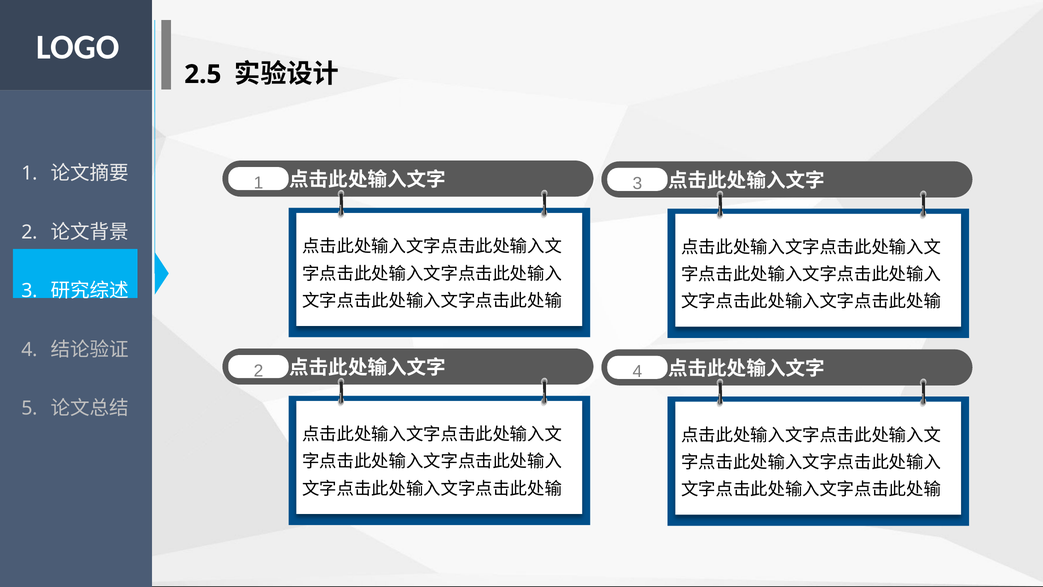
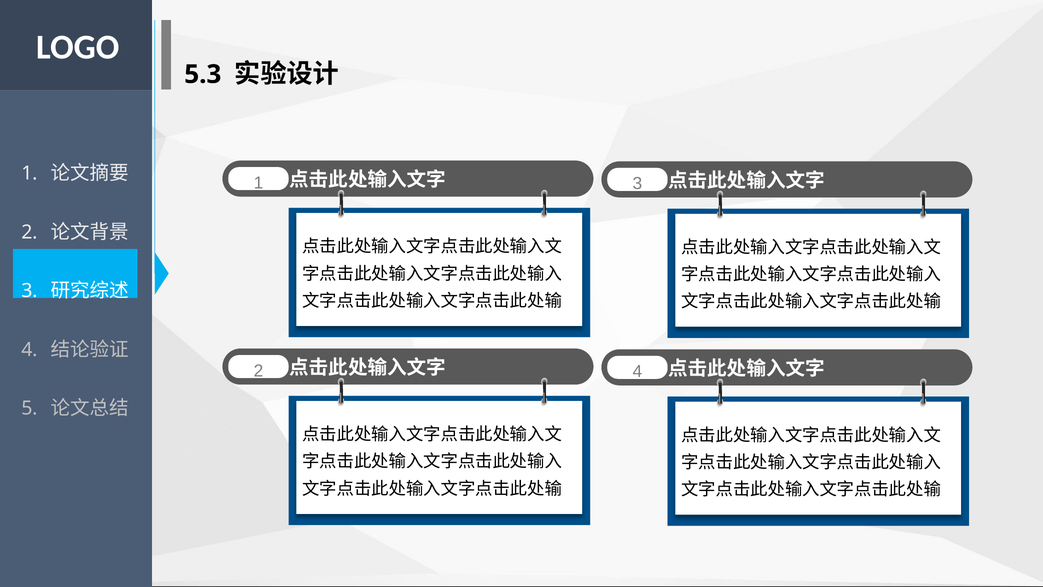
2.5: 2.5 -> 5.3 (203, 74)
